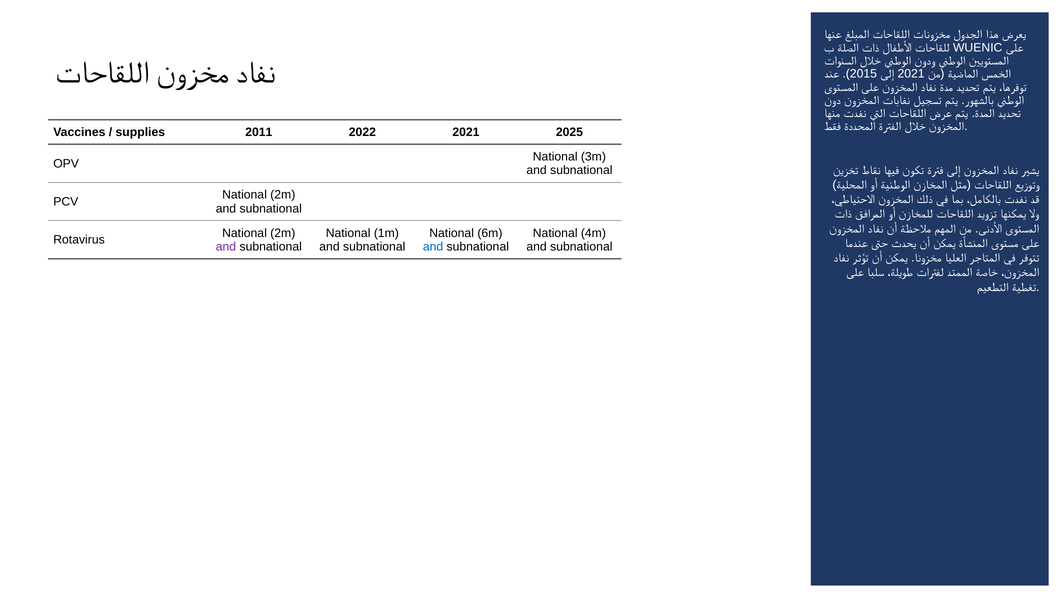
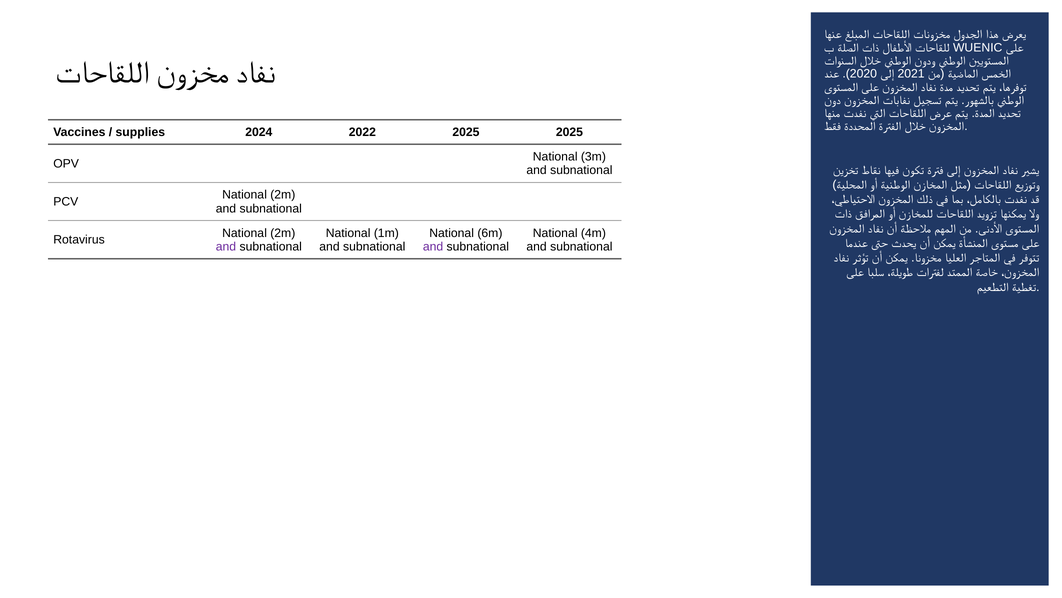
2015: 2015 -> 2020 (863, 74)
2011: 2011 -> 2024 (259, 132)
2022 2021: 2021 -> 2025 (466, 132)
and colour: blue -> purple (433, 246)
